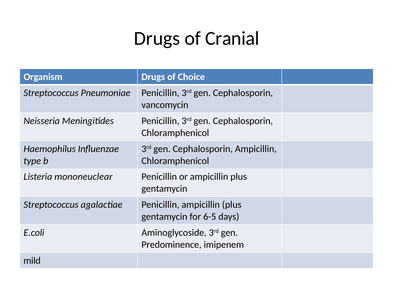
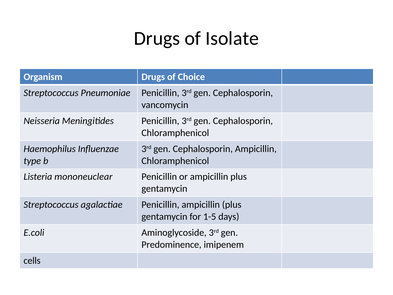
Cranial: Cranial -> Isolate (232, 38)
6-5: 6-5 -> 1-5 (210, 216)
mild: mild -> cells (32, 260)
